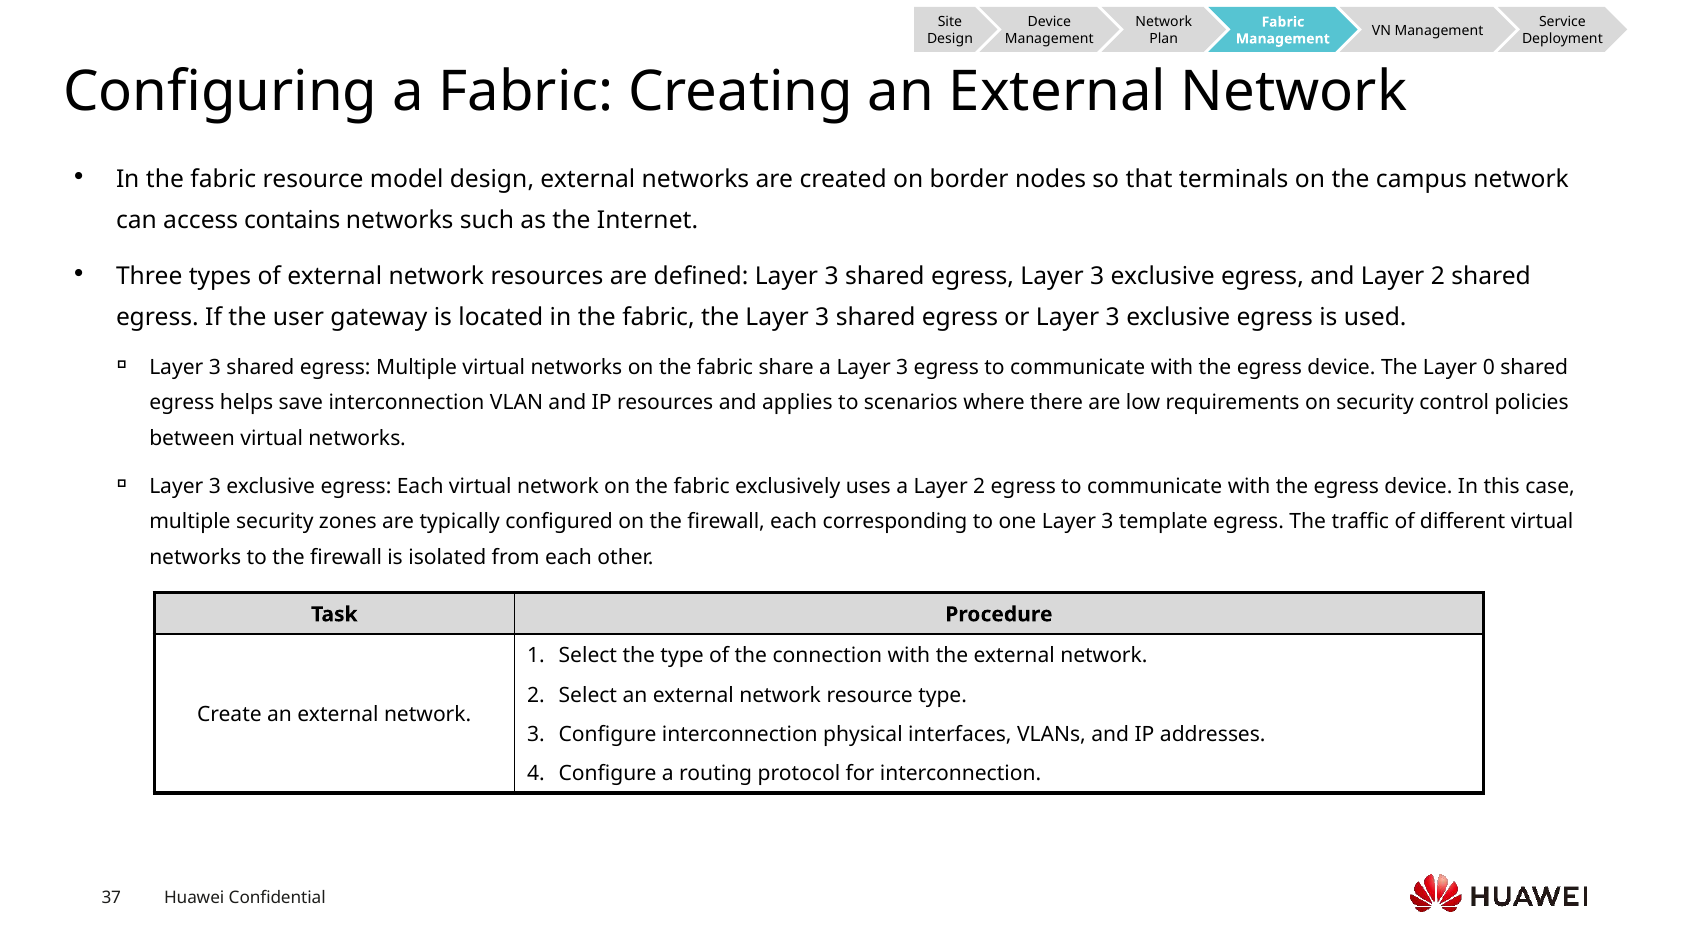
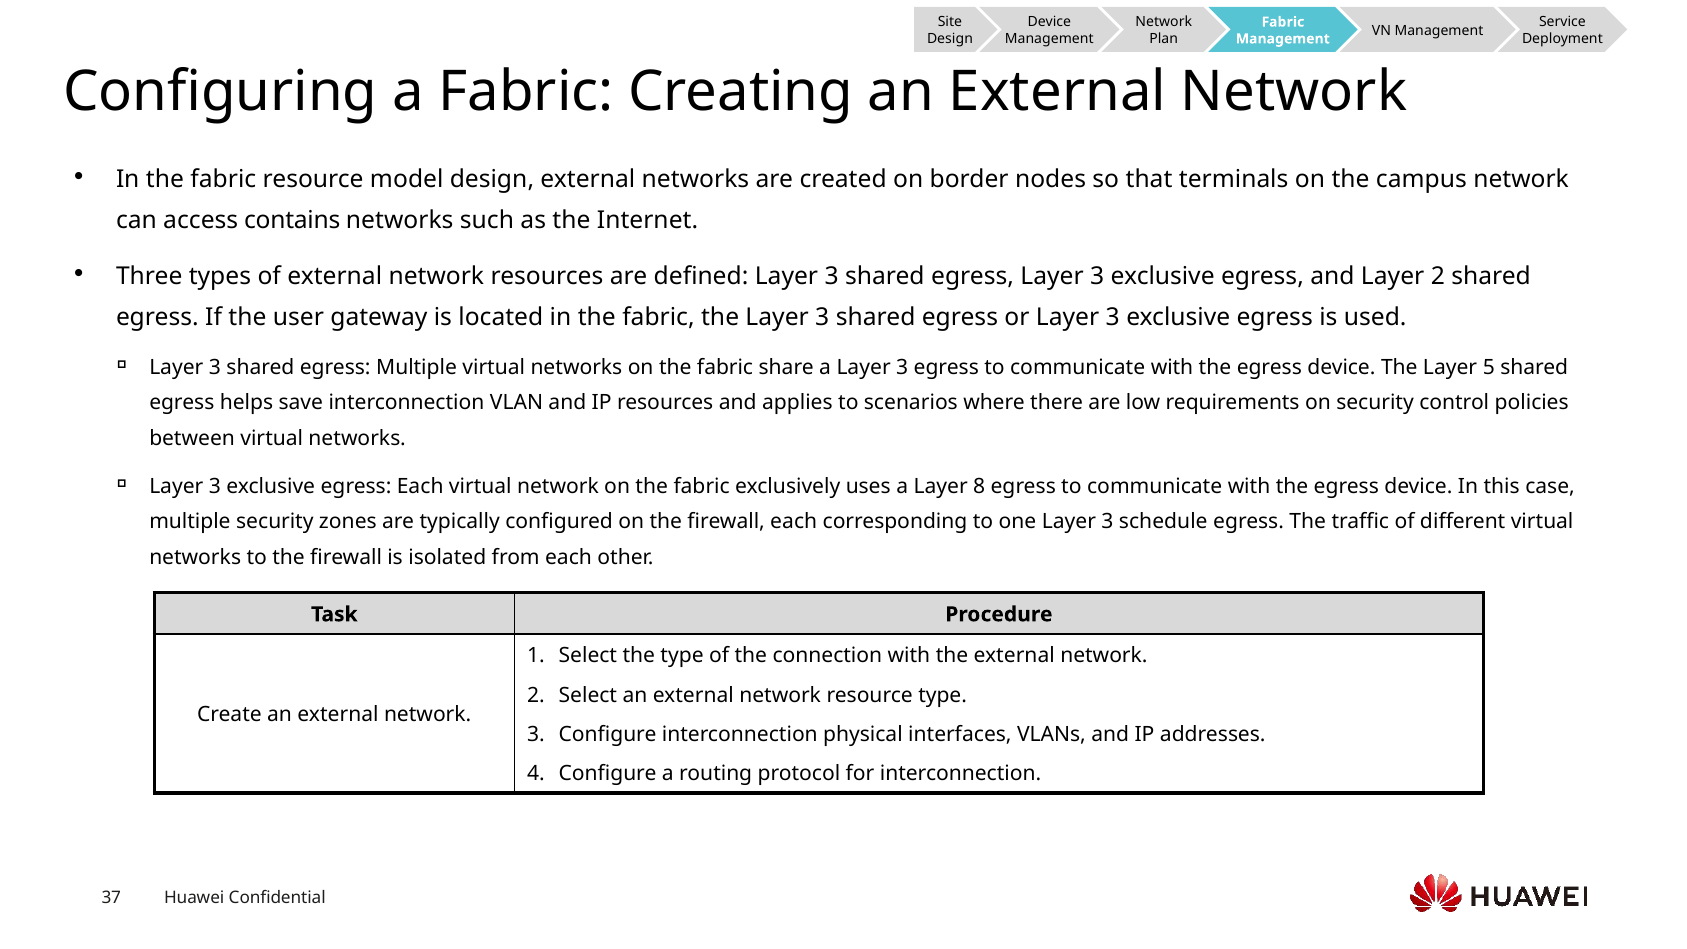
0: 0 -> 5 (1489, 367)
a Layer 2: 2 -> 8 (979, 486)
template: template -> schedule (1163, 522)
